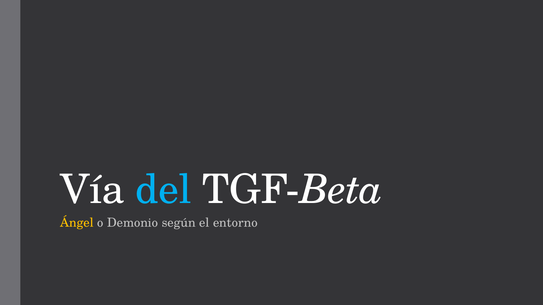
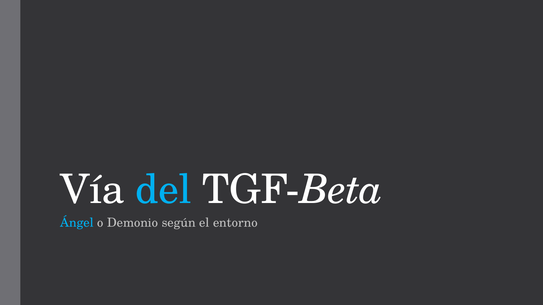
Ángel colour: yellow -> light blue (77, 223)
